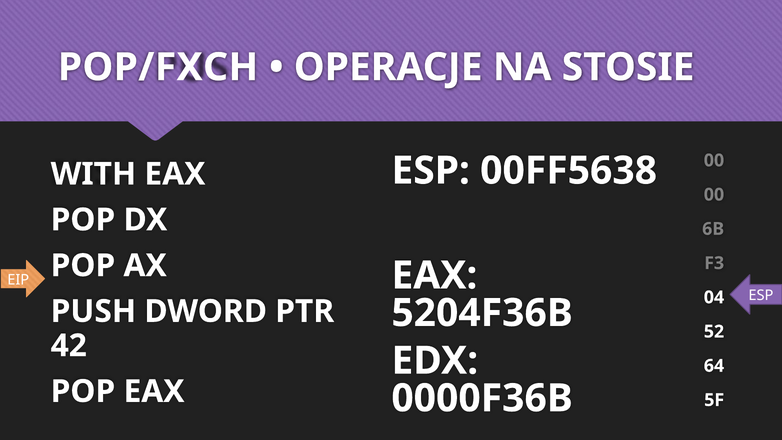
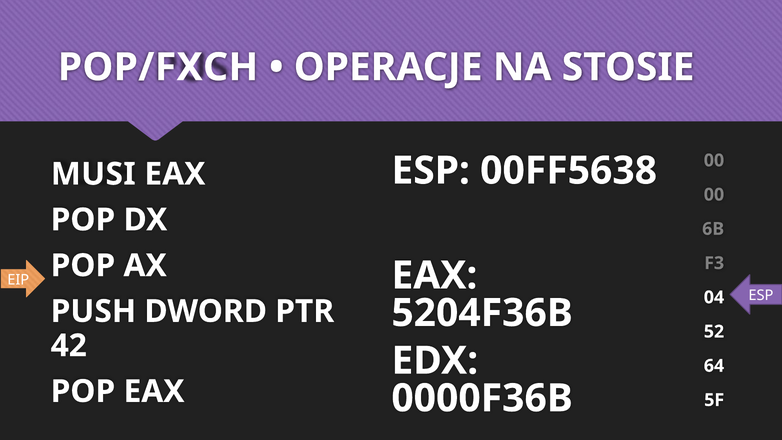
WITH: WITH -> MUSI (93, 174)
